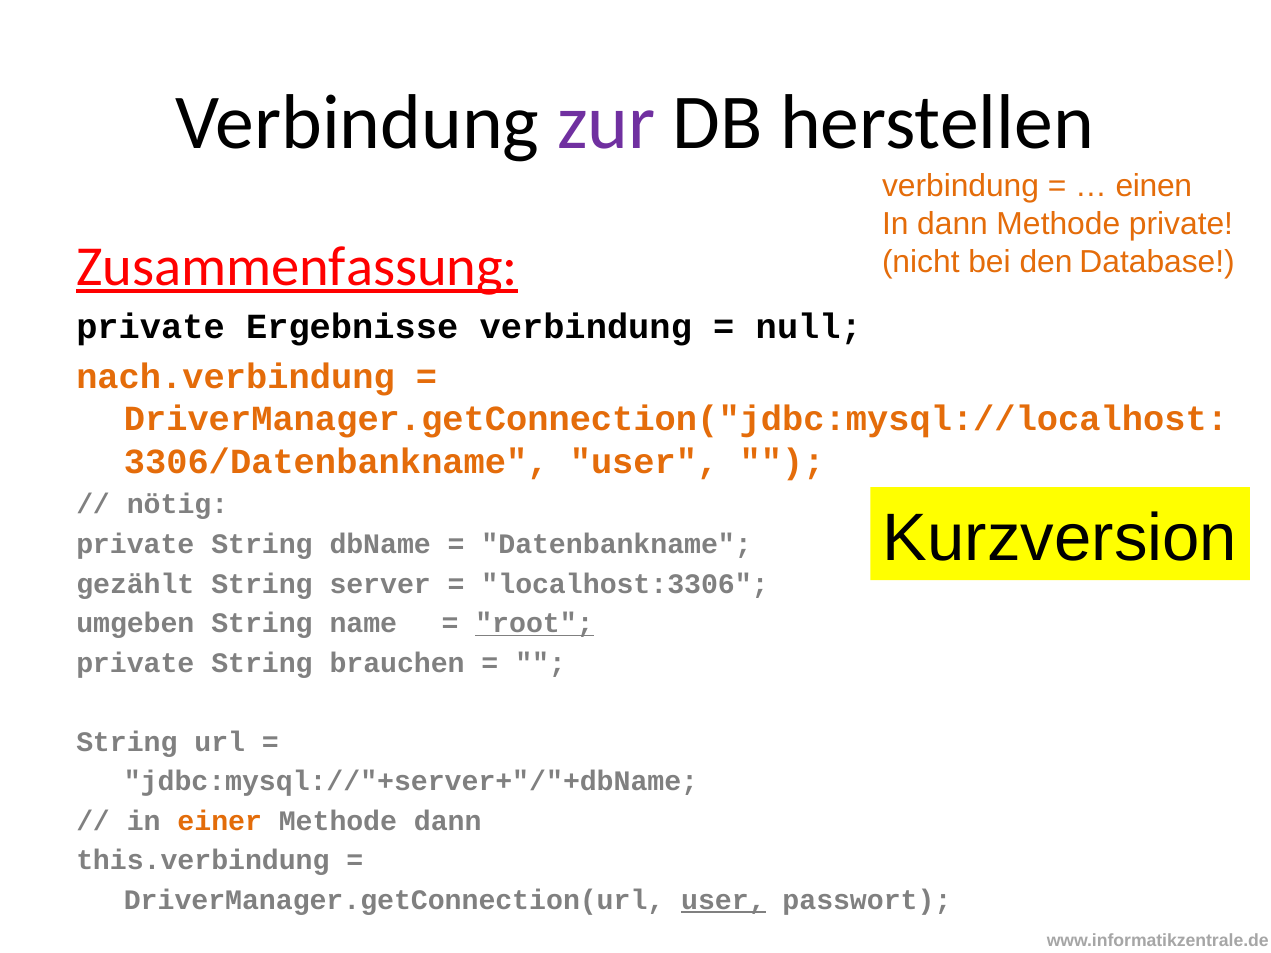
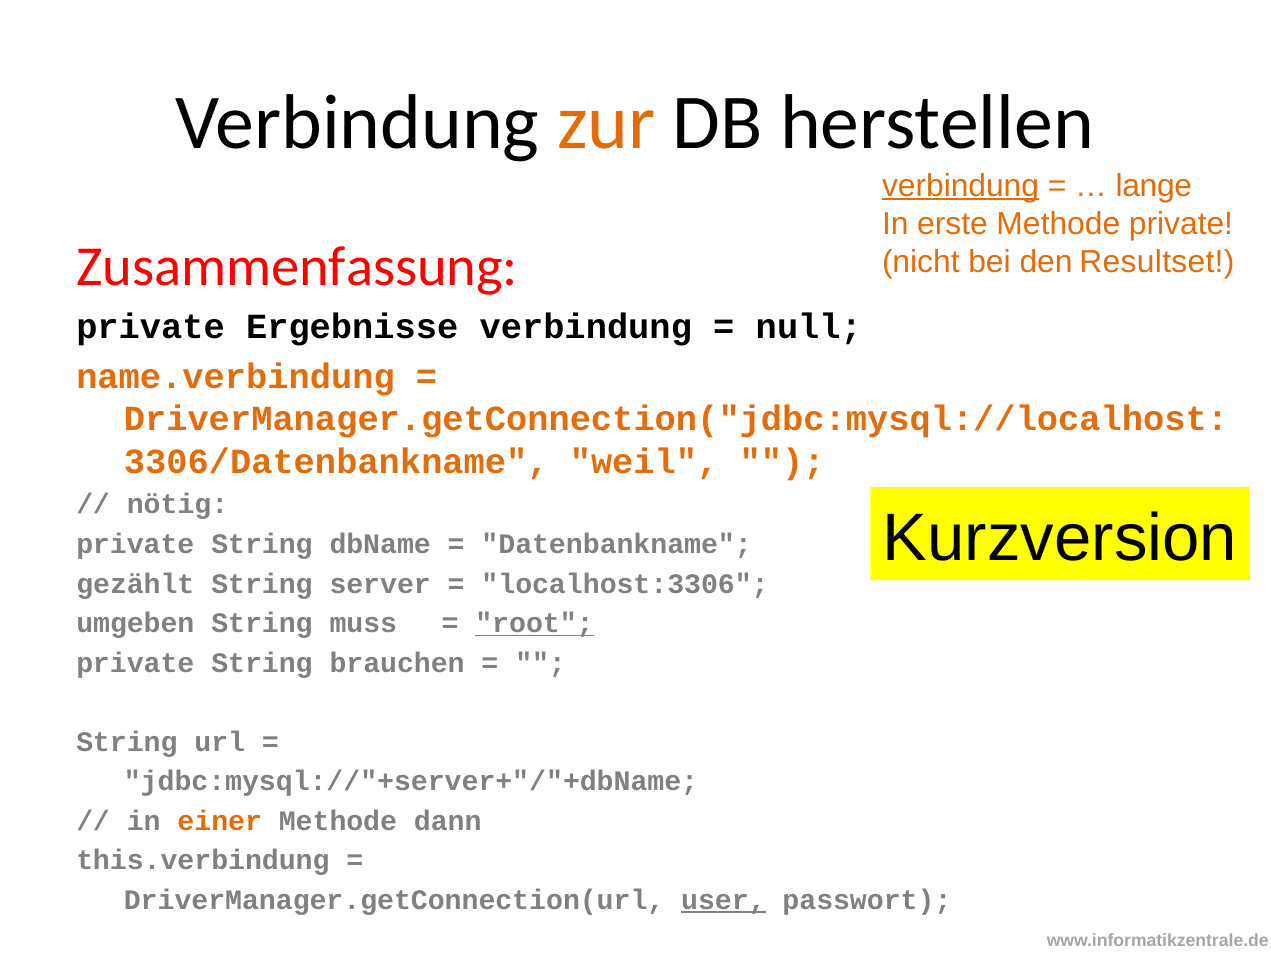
zur colour: purple -> orange (606, 123)
verbindung underline: none -> present (961, 186)
einen: einen -> lange (1154, 186)
In dann: dann -> erste (953, 224)
Zusammenfassung underline: present -> none (297, 267)
Database: Database -> Resultset (1157, 262)
nach.verbindung: nach.verbindung -> name.verbindung (236, 377)
user: user -> weil (644, 462)
name: name -> muss (363, 623)
